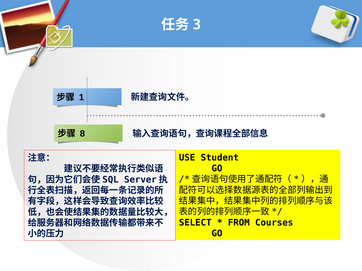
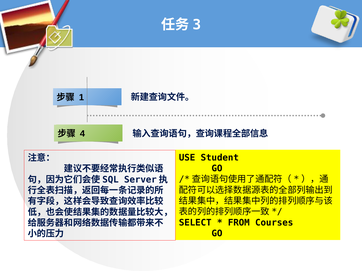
8: 8 -> 4 (82, 134)
